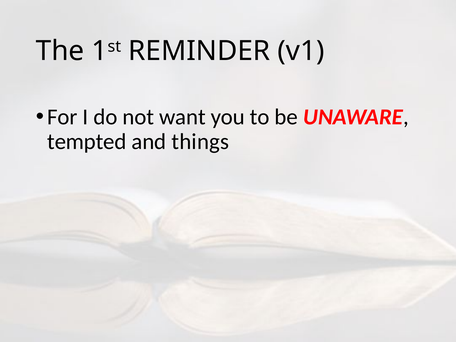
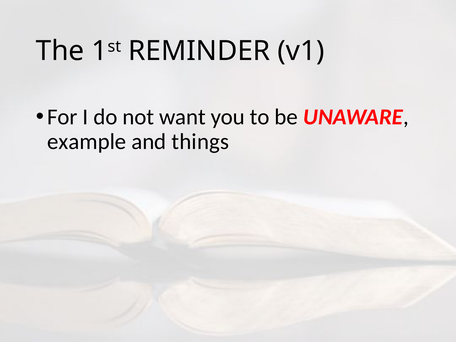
tempted: tempted -> example (87, 142)
